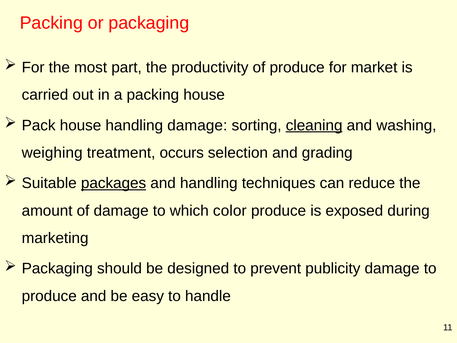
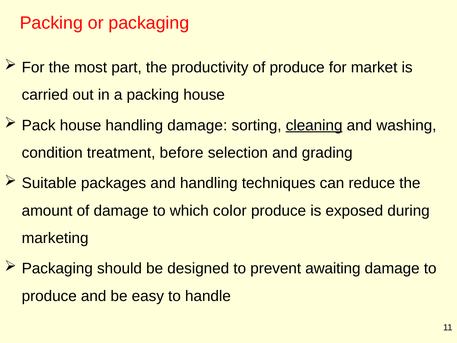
weighing: weighing -> condition (52, 153)
occurs: occurs -> before (182, 153)
packages underline: present -> none (114, 183)
publicity: publicity -> awaiting (333, 268)
